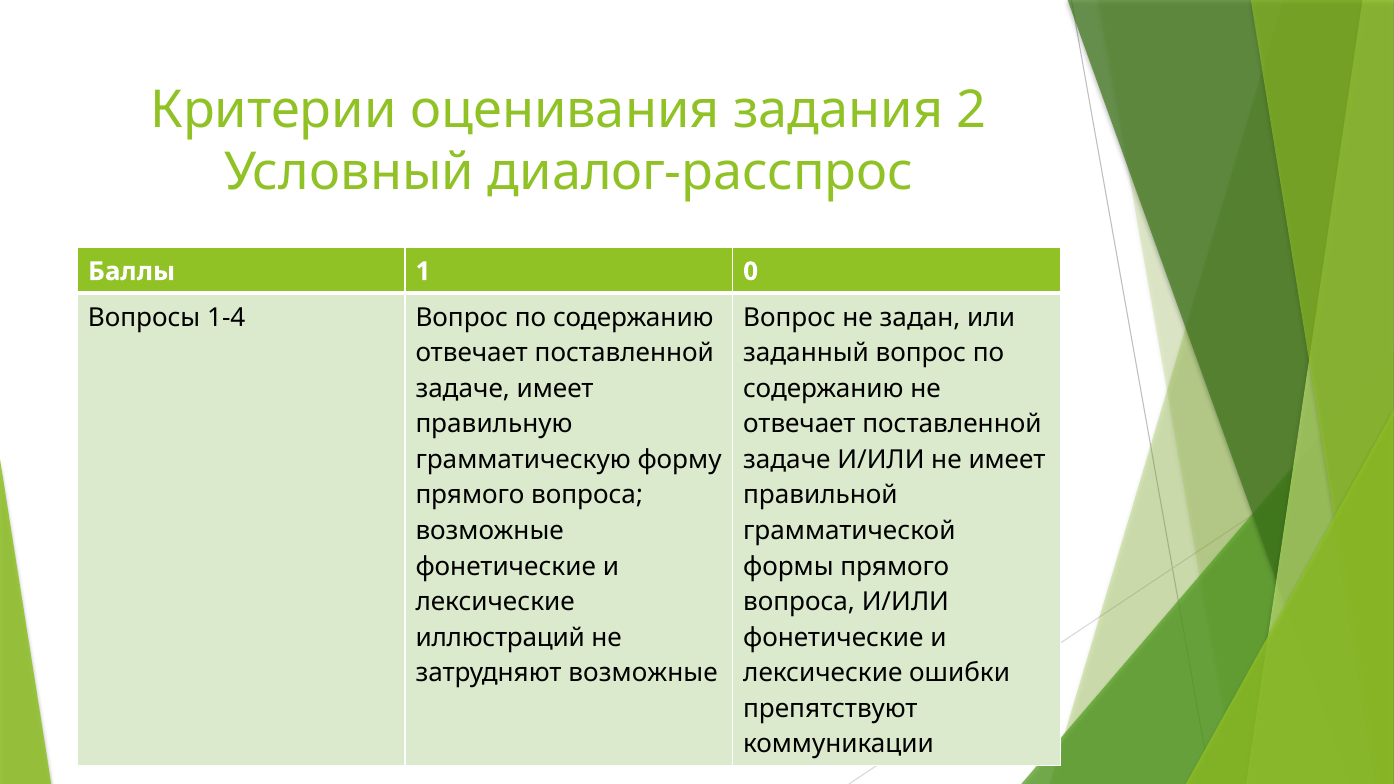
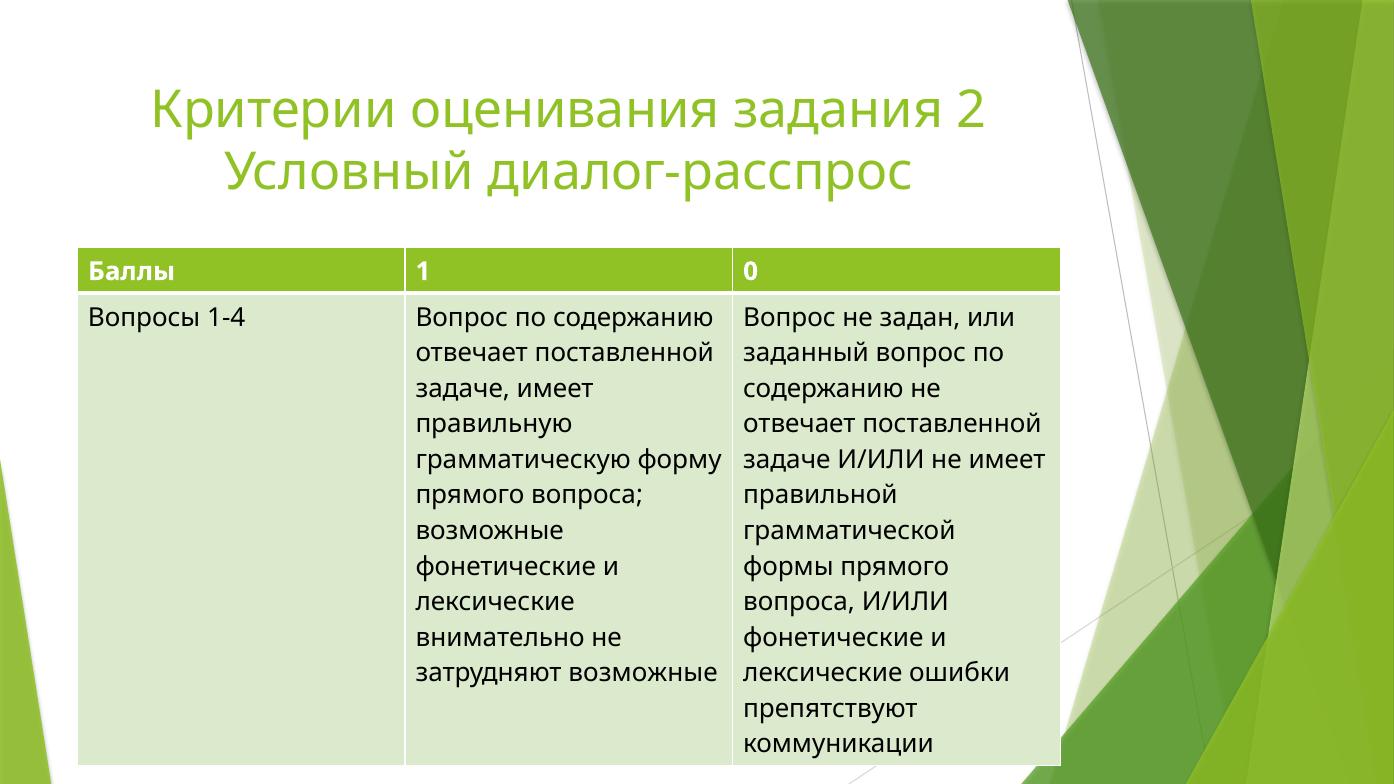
иллюстраций: иллюстраций -> внимательно (500, 638)
